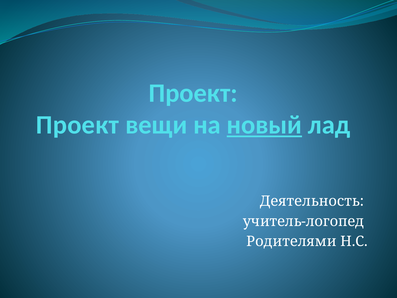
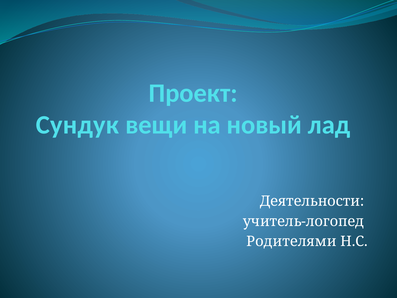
Проект: Проект -> Сундук (77, 125)
новый underline: present -> none (264, 125)
Деятельность: Деятельность -> Деятельности (312, 201)
